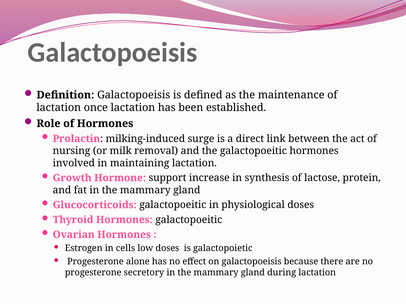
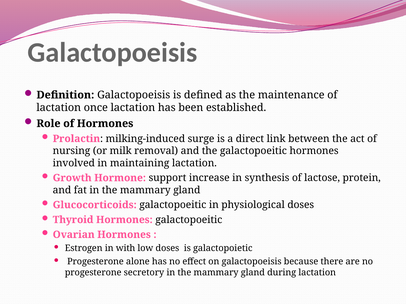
cells: cells -> with (126, 249)
